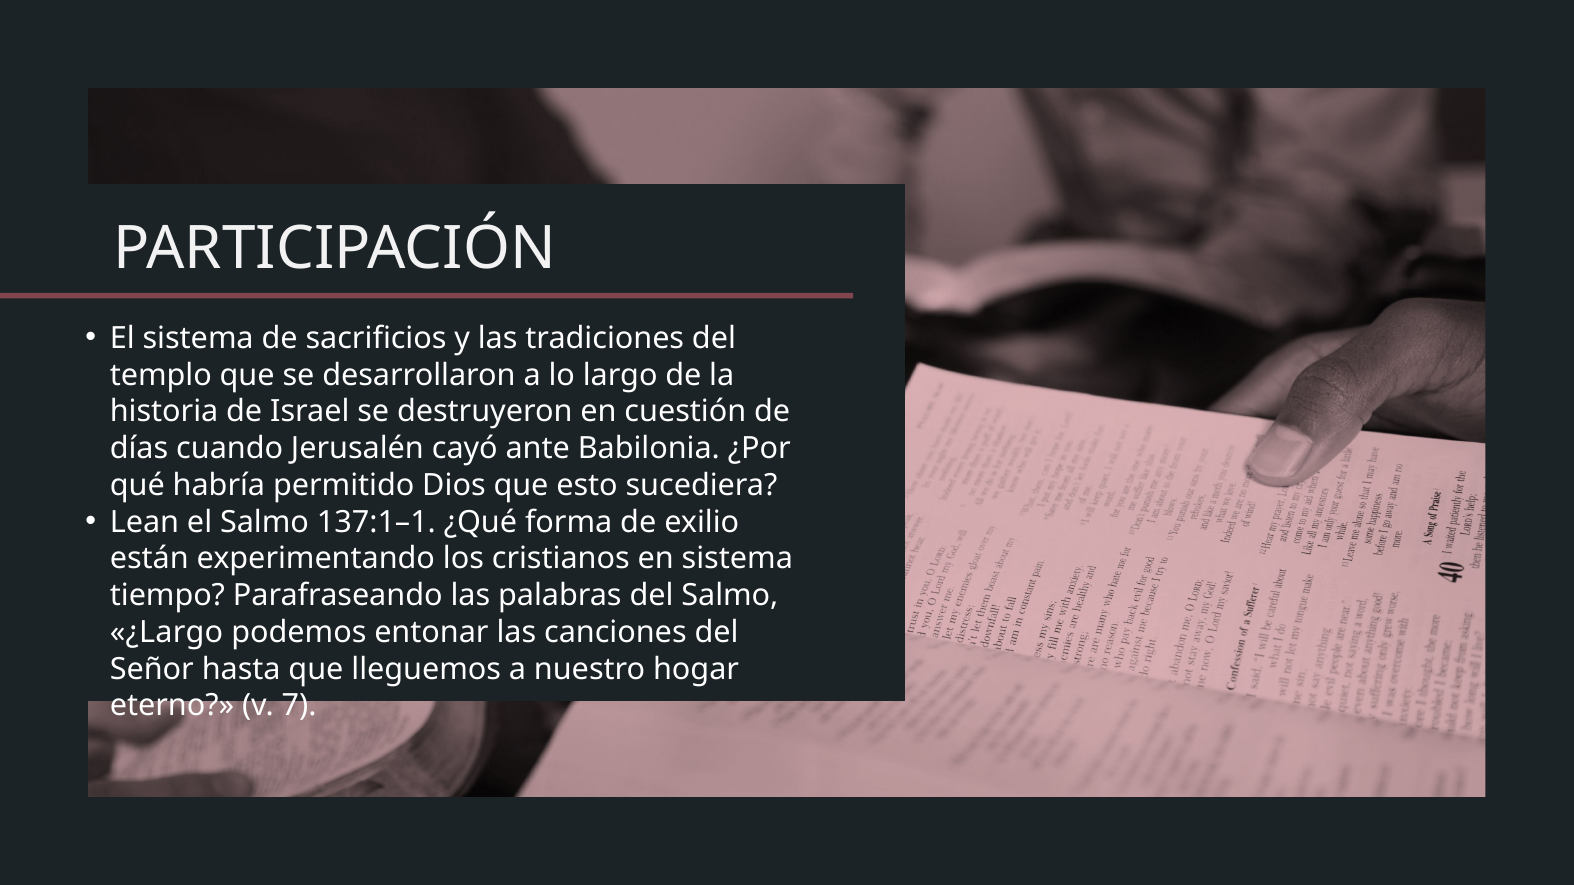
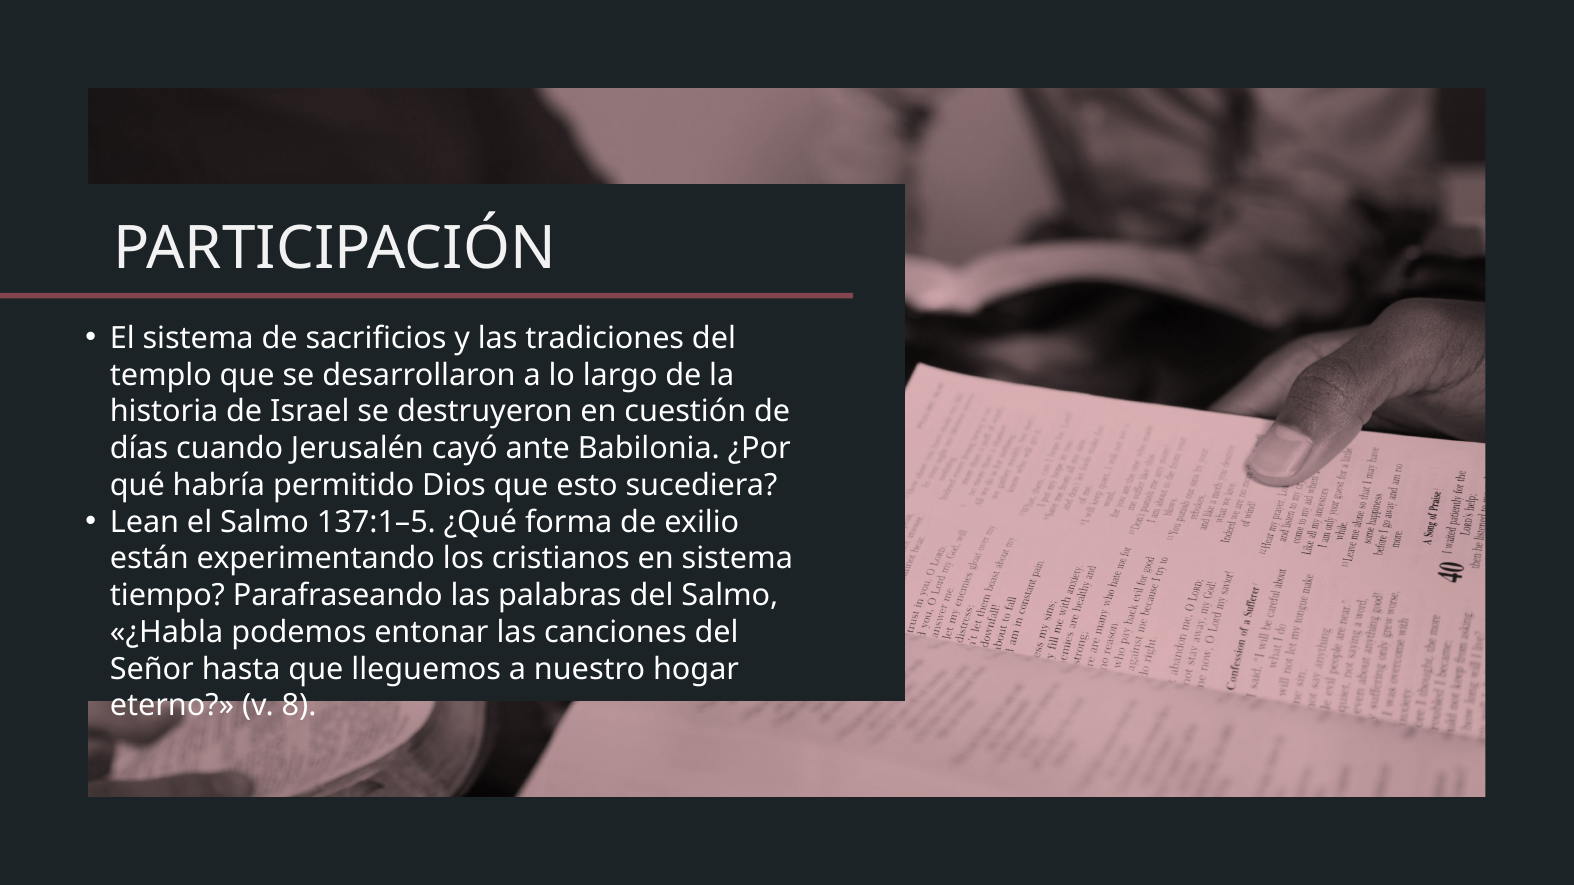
137:1–1: 137:1–1 -> 137:1–5 (376, 522)
¿Largo: ¿Largo -> ¿Habla (167, 633)
7: 7 -> 8 (299, 706)
